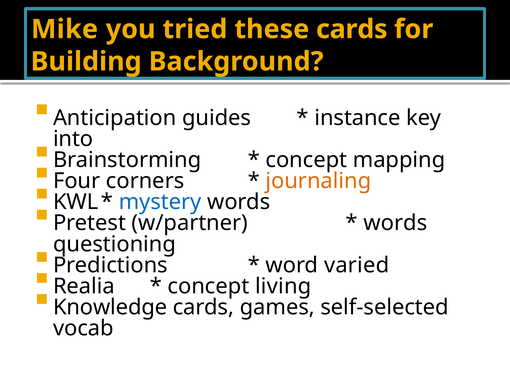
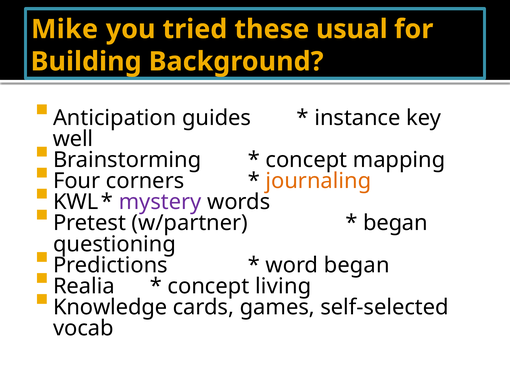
these cards: cards -> usual (352, 29)
into: into -> well (73, 139)
mystery colour: blue -> purple (160, 202)
words: words -> began (395, 223)
word varied: varied -> began (357, 266)
